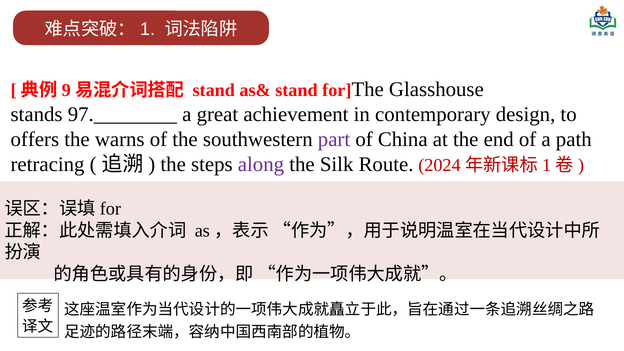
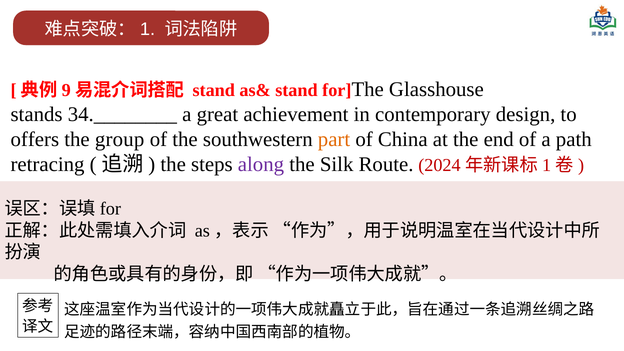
97.________: 97.________ -> 34.________ (122, 114)
warns: warns -> group (120, 139)
part colour: purple -> orange (334, 139)
